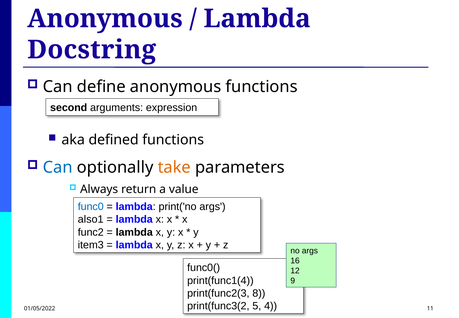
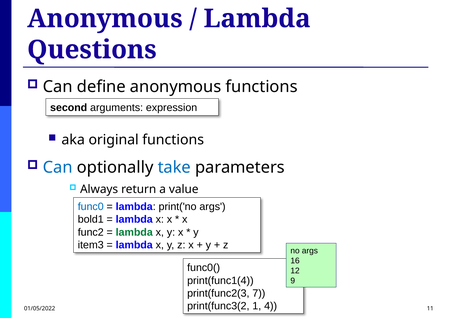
Docstring: Docstring -> Questions (92, 50)
defined: defined -> original (114, 140)
take colour: orange -> blue (174, 167)
also1: also1 -> bold1 (91, 219)
lambda colour: black -> green (134, 232)
8: 8 -> 7 (259, 293)
5: 5 -> 1 (257, 306)
